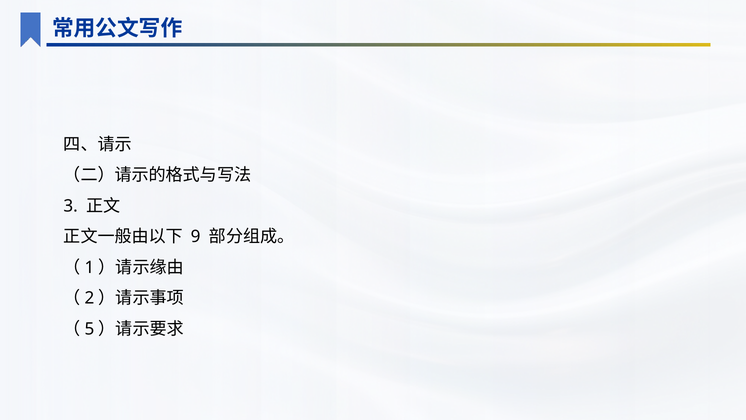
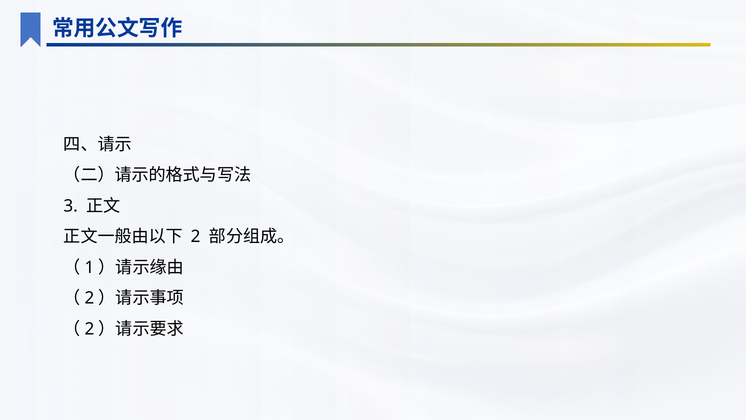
9: 9 -> 2 (196, 237)
5: 5 -> 2 (89, 329)
